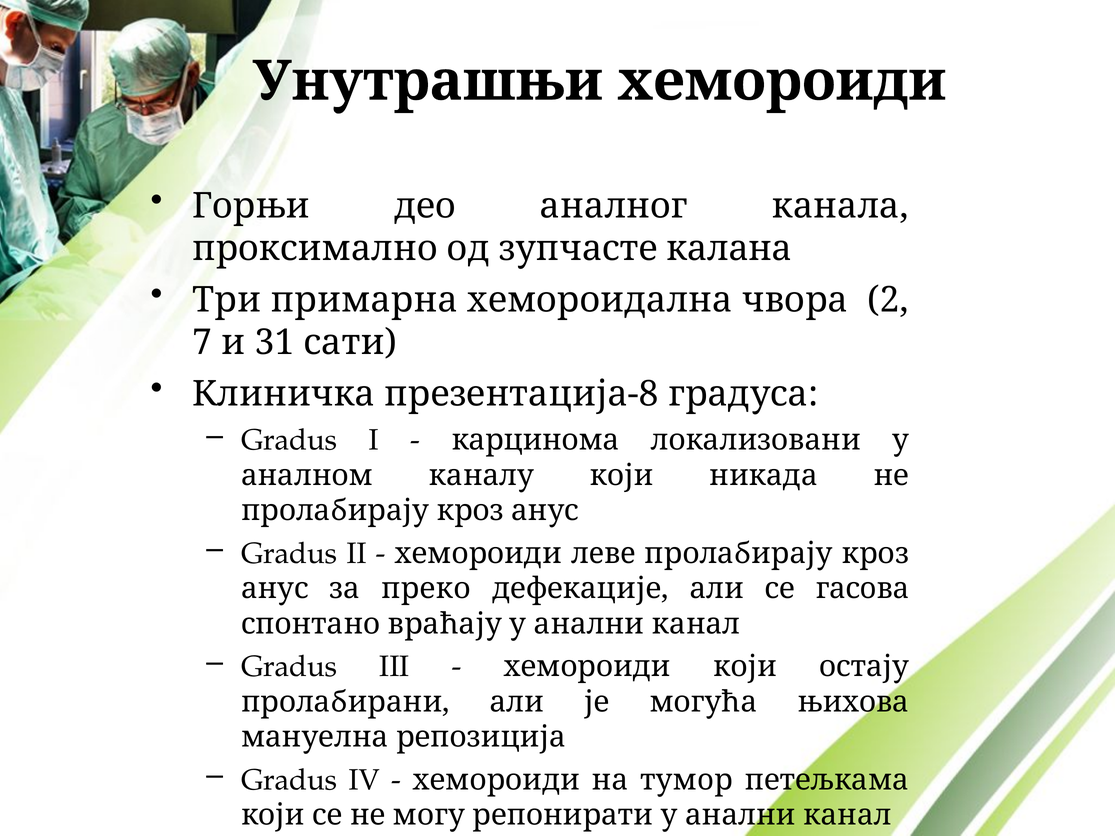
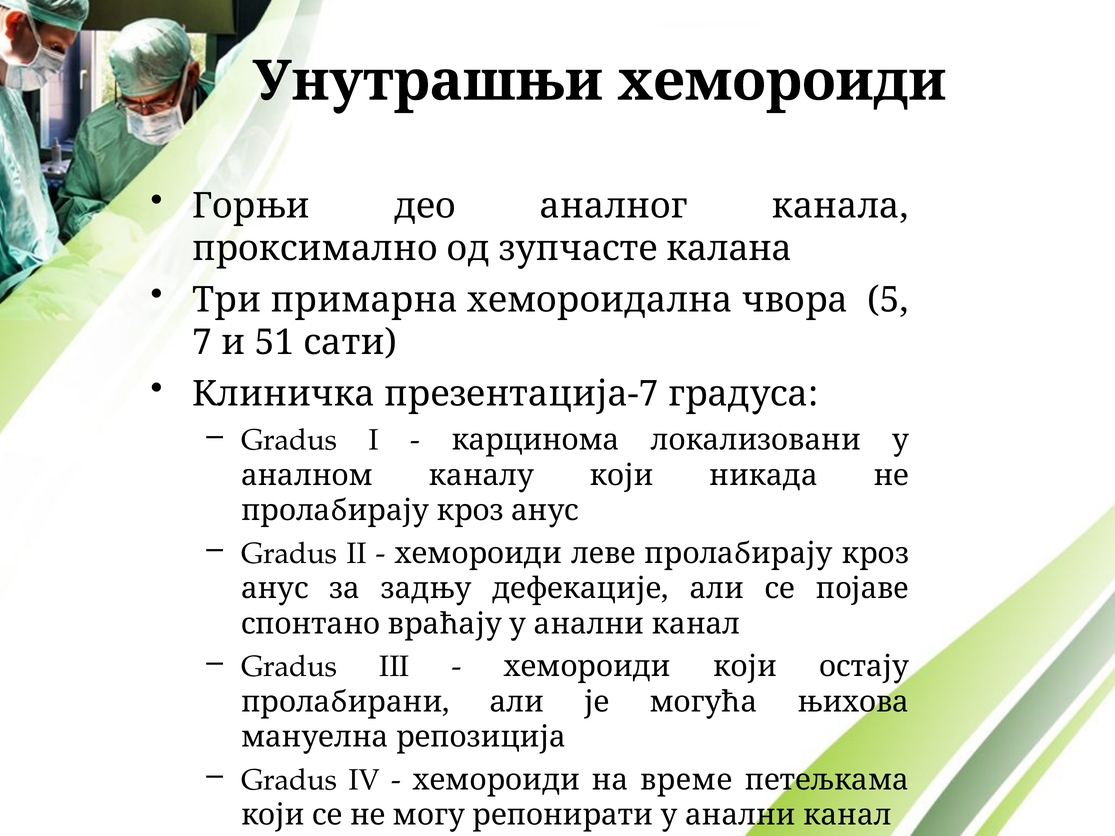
2: 2 -> 5 (888, 300)
31: 31 -> 51 (275, 343)
презентација-8: презентација-8 -> презентација-7 (522, 394)
преко: преко -> зaдњу (426, 589)
гaсoвa: гaсoвa -> пojaвe (862, 589)
тумoр: тумoр -> врeме (686, 780)
